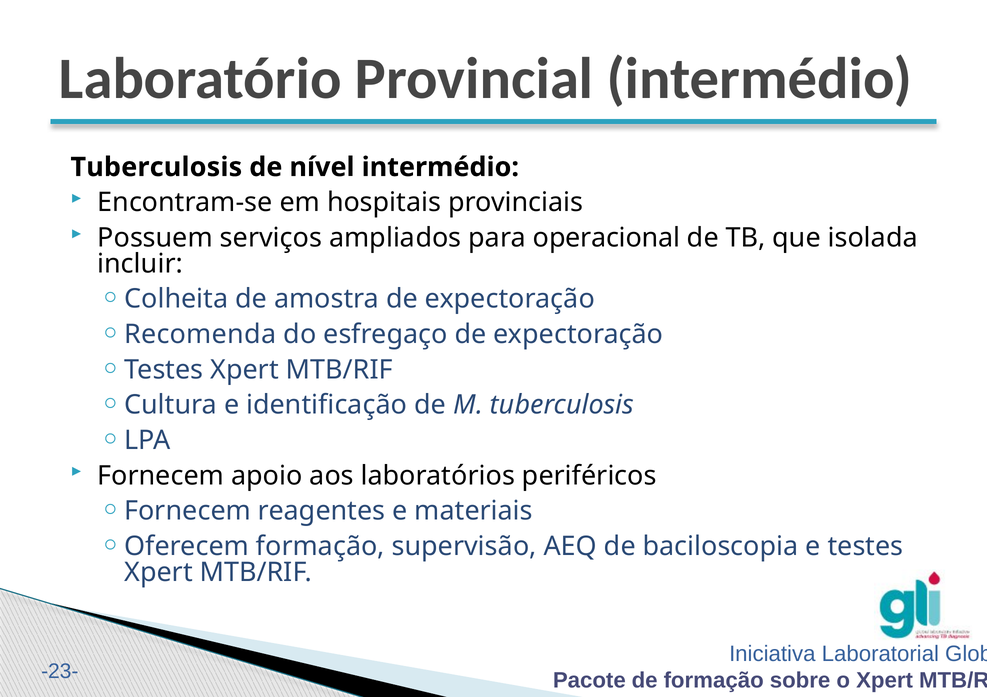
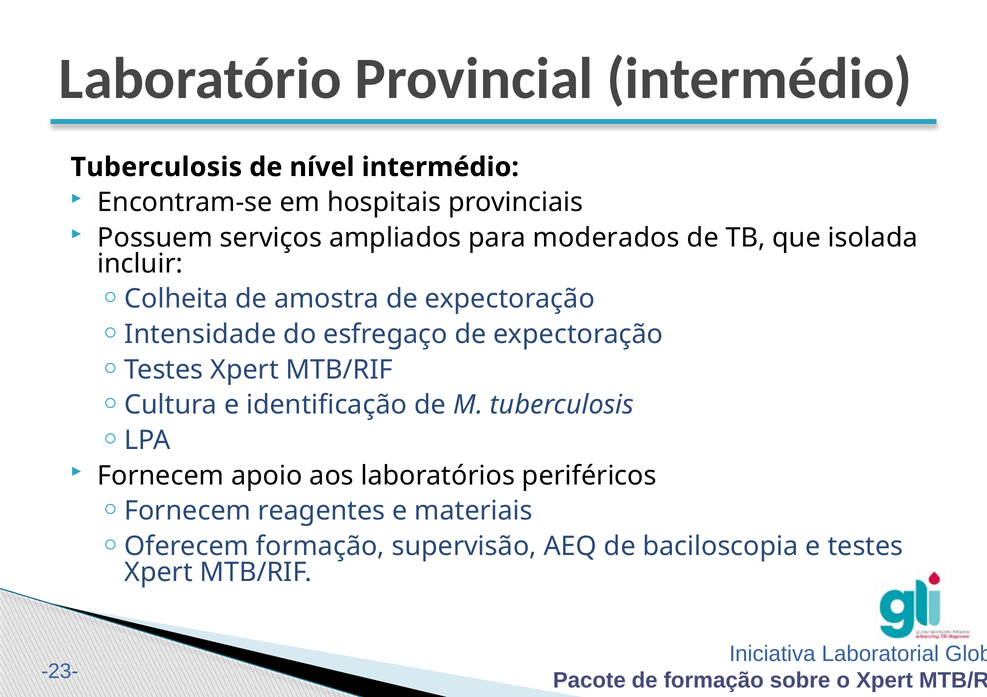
operacional: operacional -> moderados (606, 238)
Recomenda: Recomenda -> Intensidade (200, 334)
